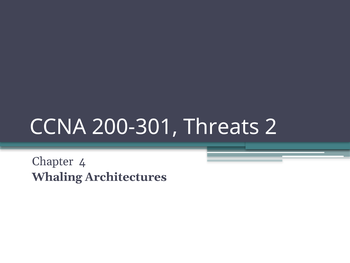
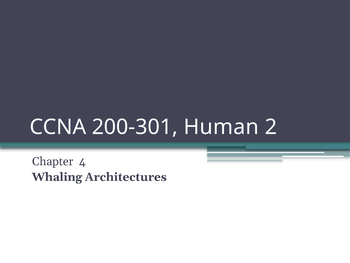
Threats: Threats -> Human (221, 127)
